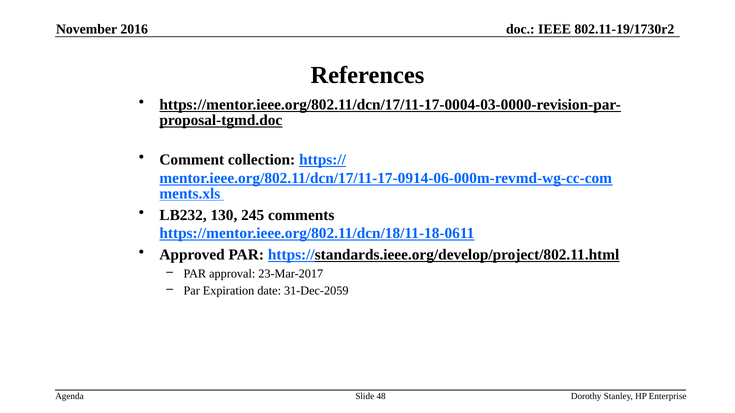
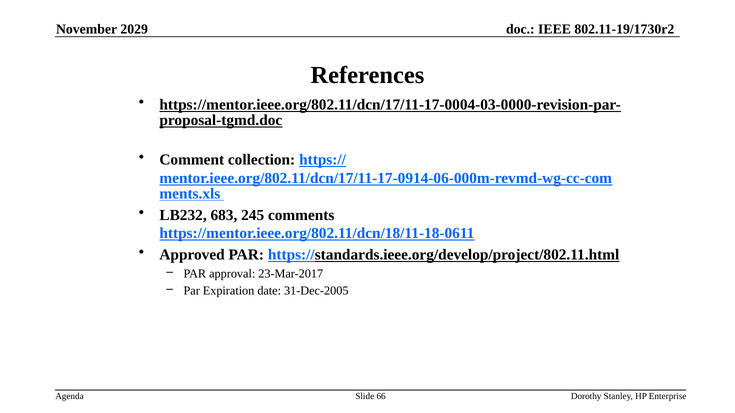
2016: 2016 -> 2029 (134, 29)
130: 130 -> 683 (224, 215)
31-Dec-2059: 31-Dec-2059 -> 31-Dec-2005 (316, 291)
48: 48 -> 66 (381, 397)
